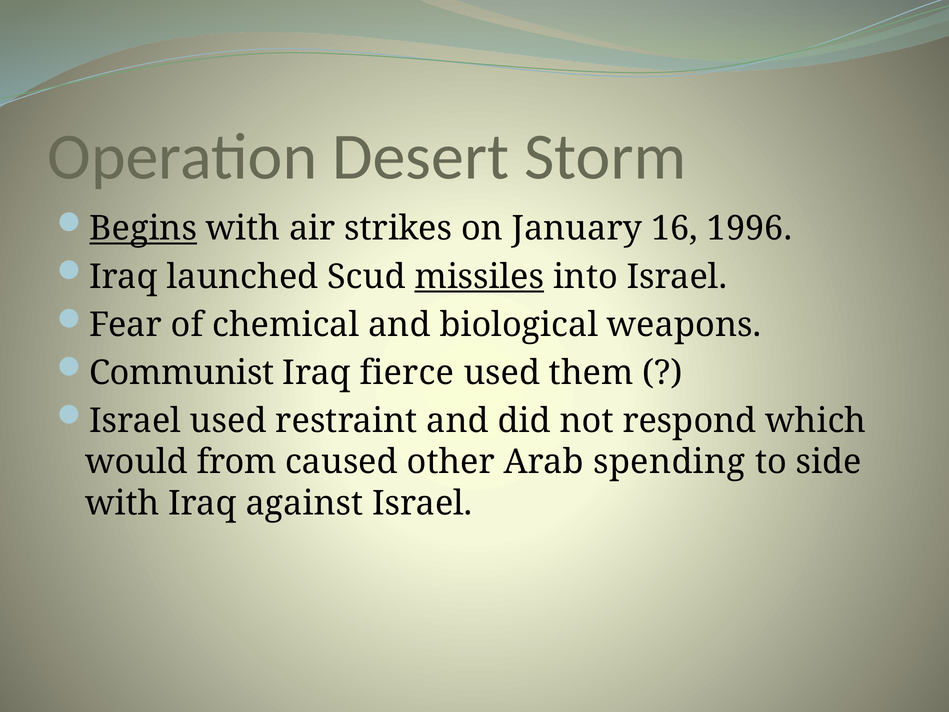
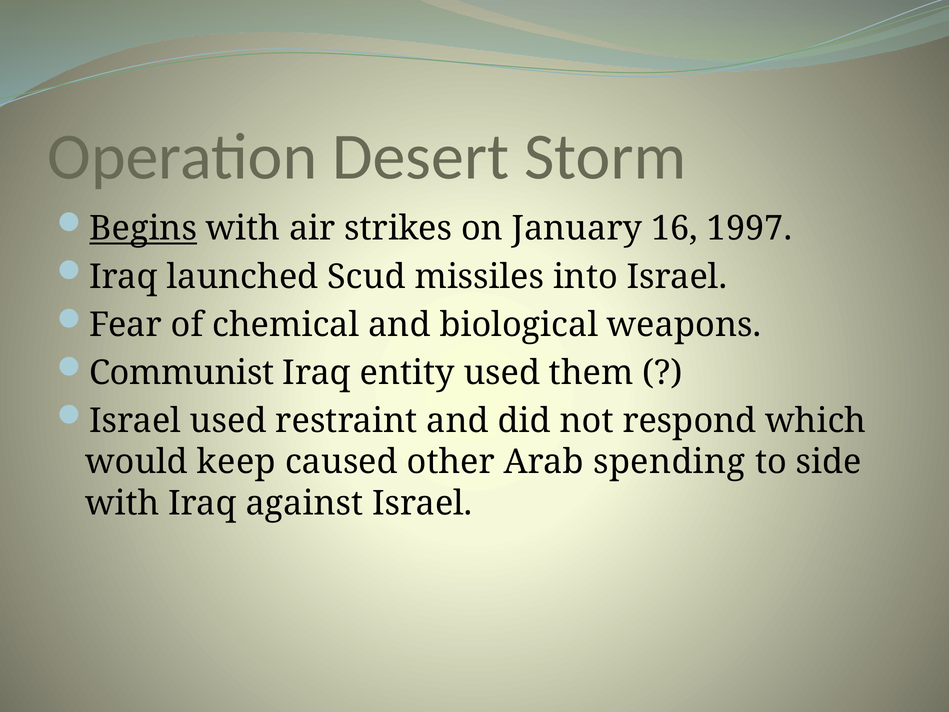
1996: 1996 -> 1997 (750, 229)
missiles underline: present -> none (479, 277)
fierce: fierce -> entity (407, 373)
from: from -> keep (236, 462)
